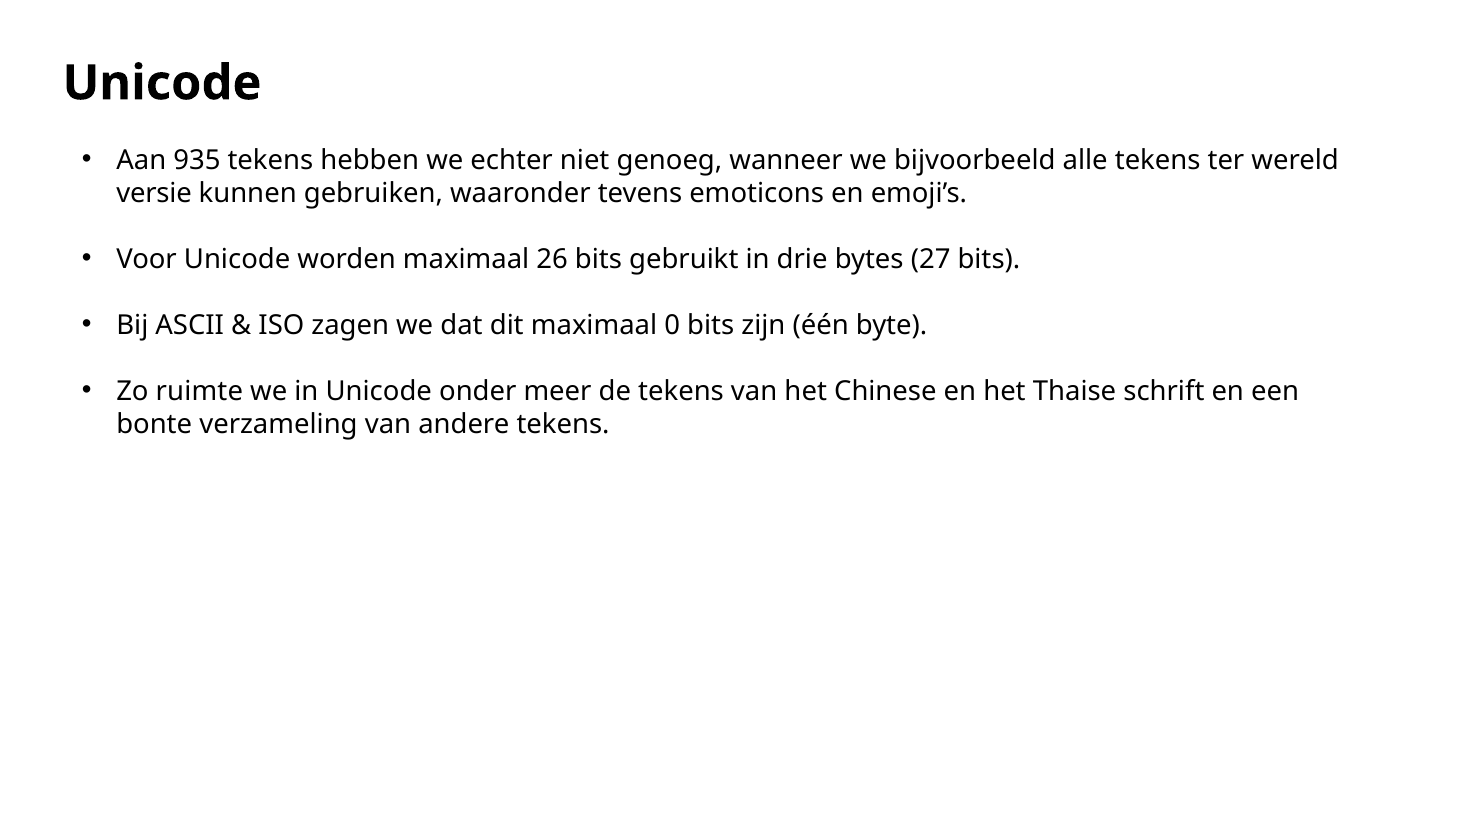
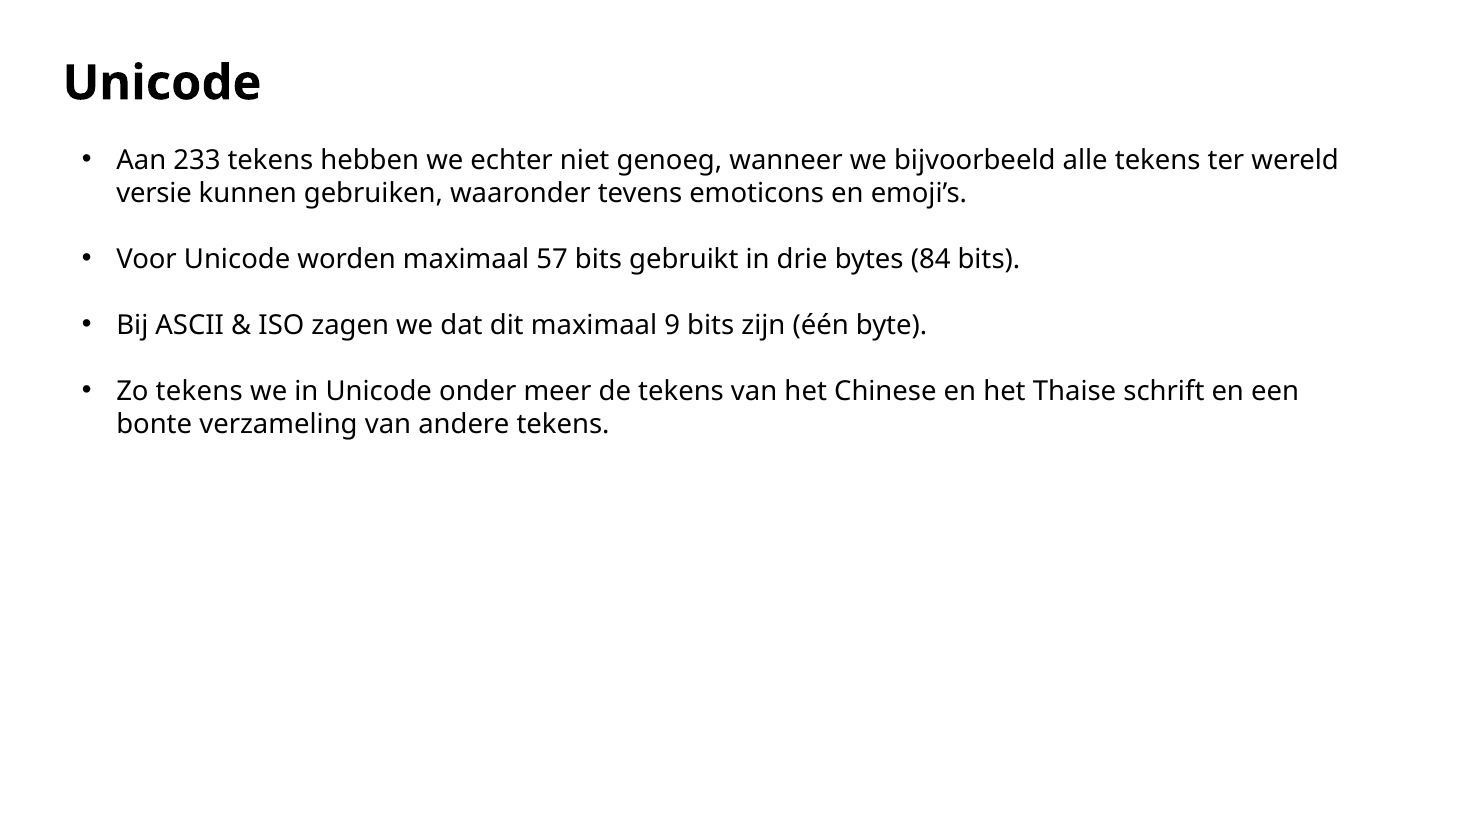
935: 935 -> 233 (197, 160)
26: 26 -> 57 (552, 259)
27: 27 -> 84 (931, 259)
0: 0 -> 9 (672, 325)
Zo ruimte: ruimte -> tekens (199, 391)
